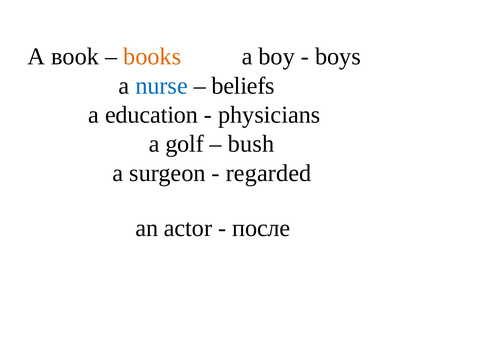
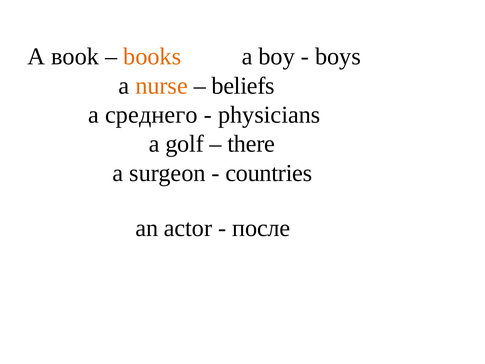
nurse colour: blue -> orange (162, 86)
education: education -> среднего (151, 115)
bush: bush -> there (251, 144)
regarded: regarded -> countries (269, 173)
